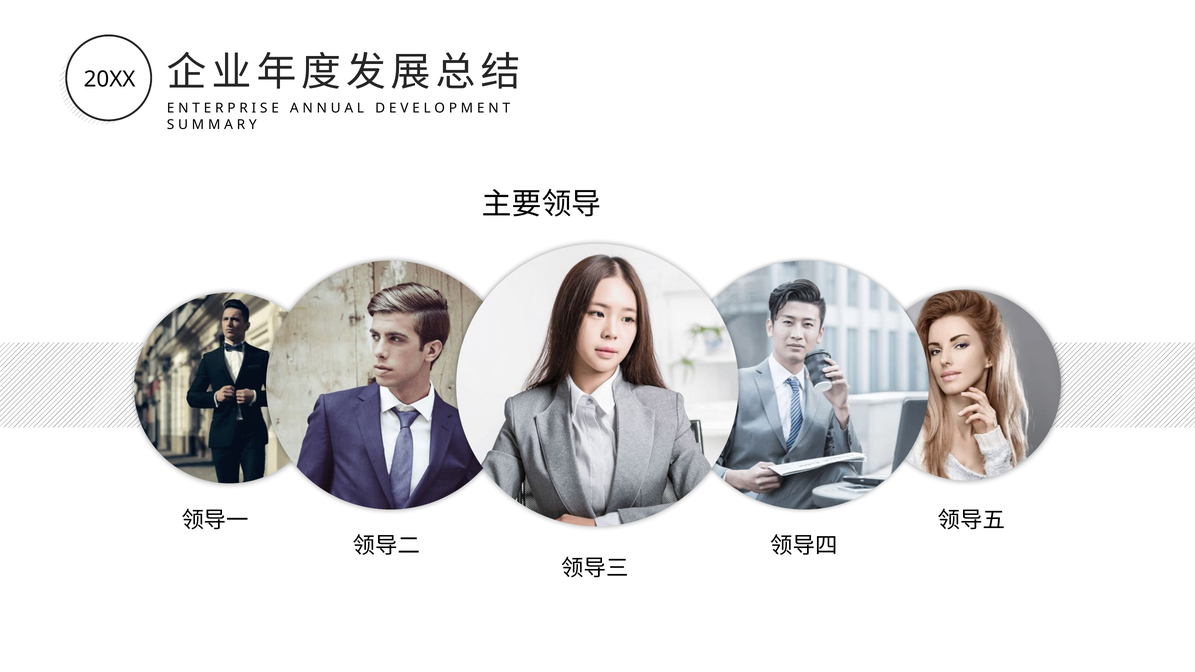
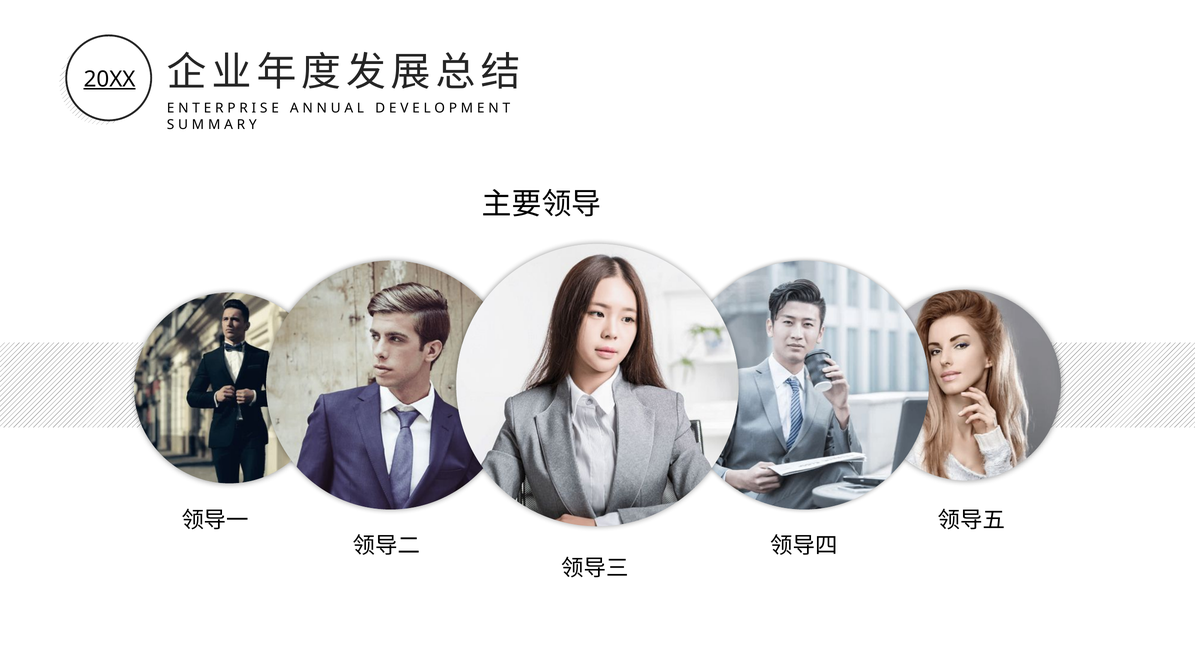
20XX underline: none -> present (110, 79)
